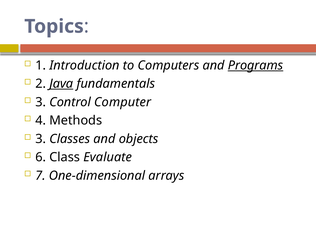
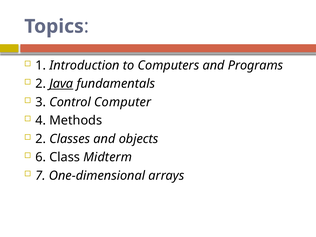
Programs underline: present -> none (256, 65)
3: 3 -> 2 (41, 139)
Evaluate: Evaluate -> Midterm (108, 157)
